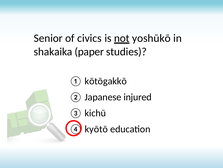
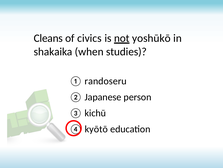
Senior: Senior -> Cleans (48, 38)
paper: paper -> when (89, 51)
kōtōgakkō: kōtōgakkō -> randoseru (106, 81)
injured: injured -> person (138, 97)
